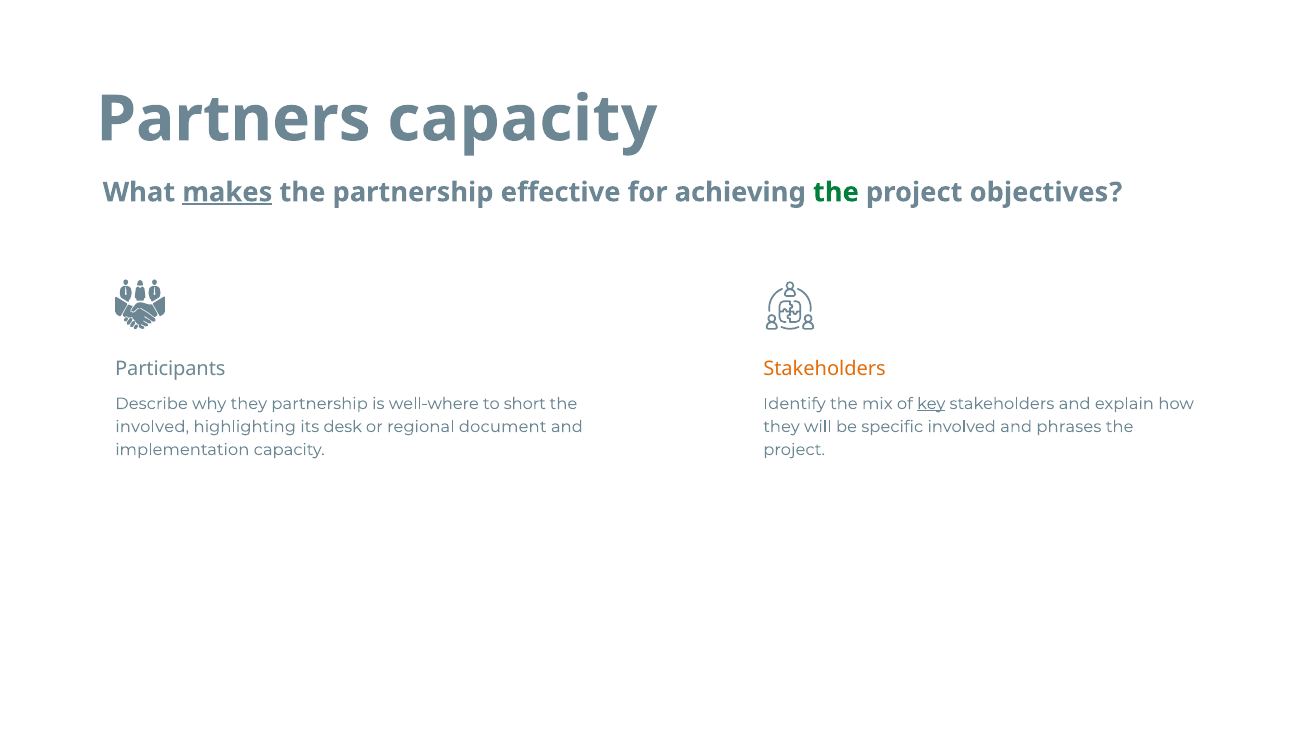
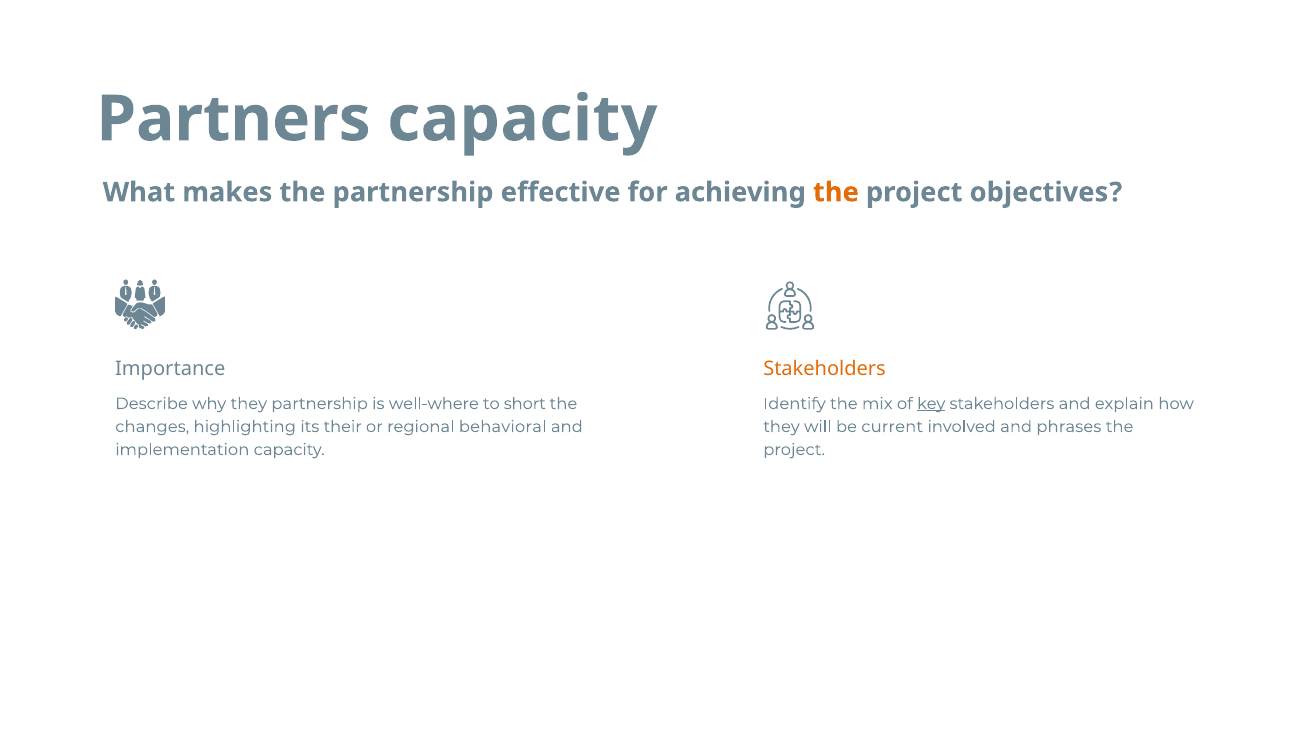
makes underline: present -> none (227, 192)
the colour: green -> orange (836, 192)
Participants: Participants -> Importance (170, 369)
involved: involved -> changes (152, 427)
desk: desk -> their (343, 427)
document: document -> behavioral (503, 427)
specific: specific -> current (892, 427)
